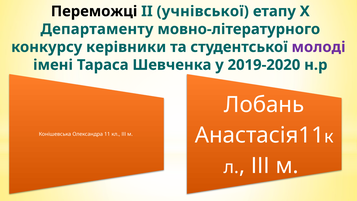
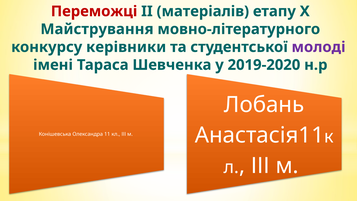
Переможці colour: black -> red (94, 11)
учнівської: учнівської -> матеріалів (203, 11)
Департаменту: Департаменту -> Майстрування (97, 29)
